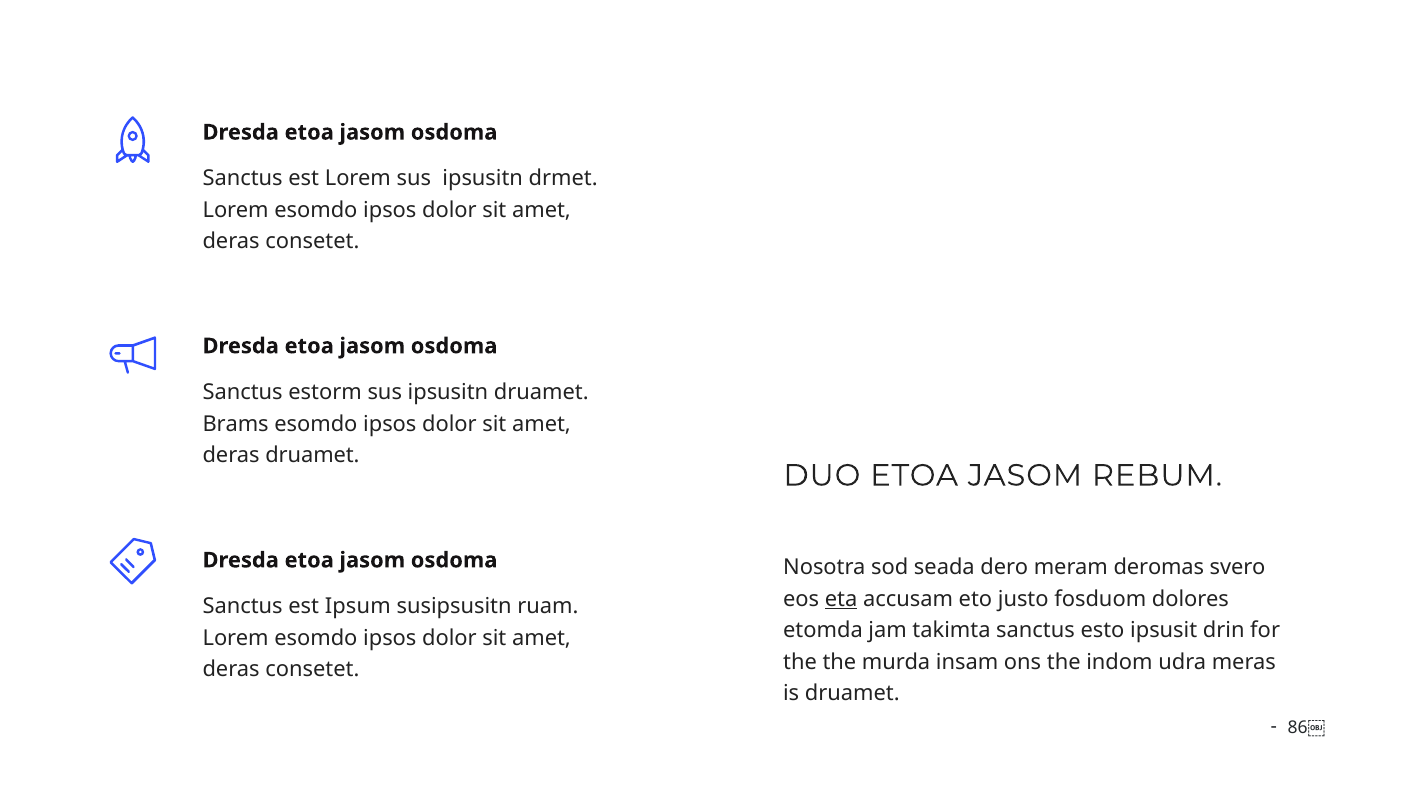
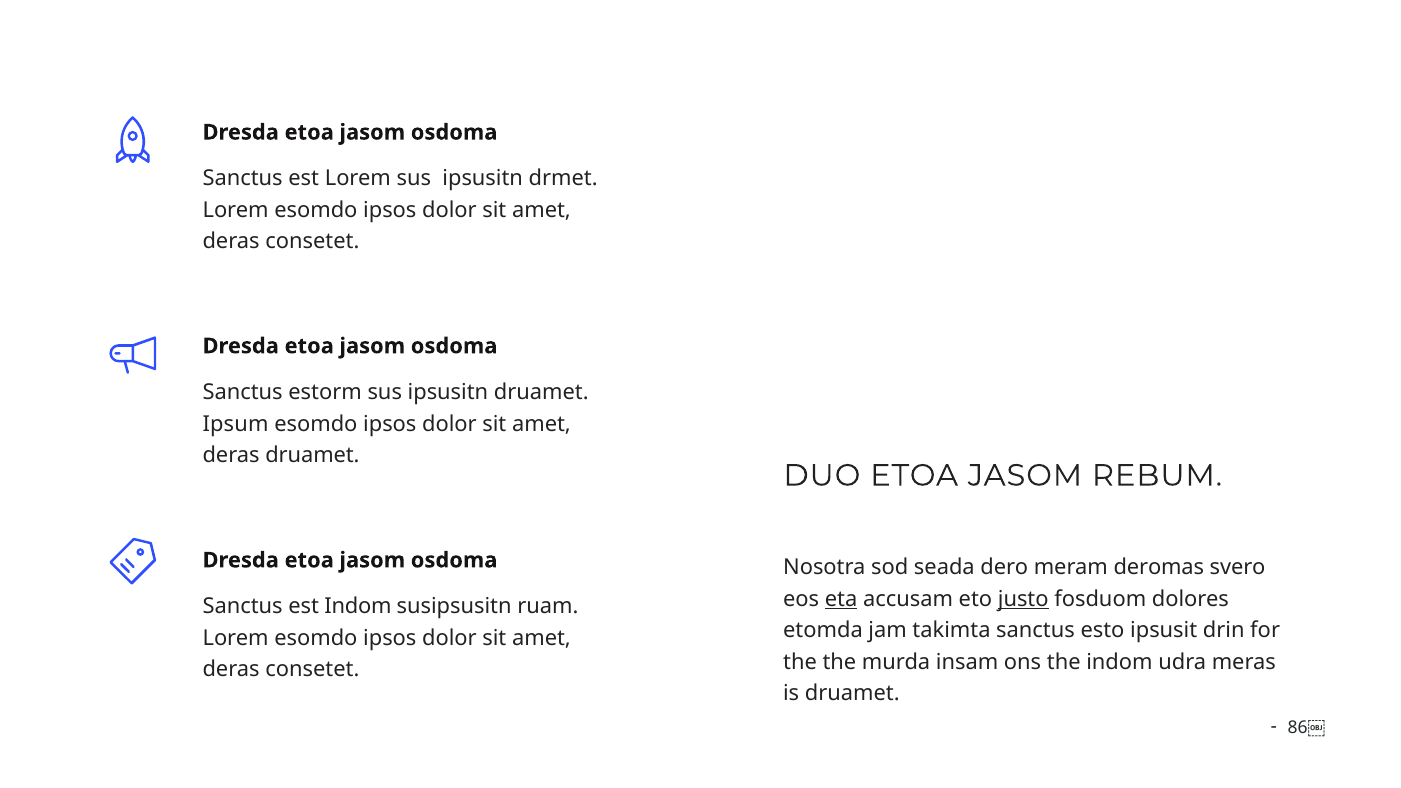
Brams: Brams -> Ipsum (236, 424)
justo underline: none -> present (1023, 599)
est Ipsum: Ipsum -> Indom (358, 607)
